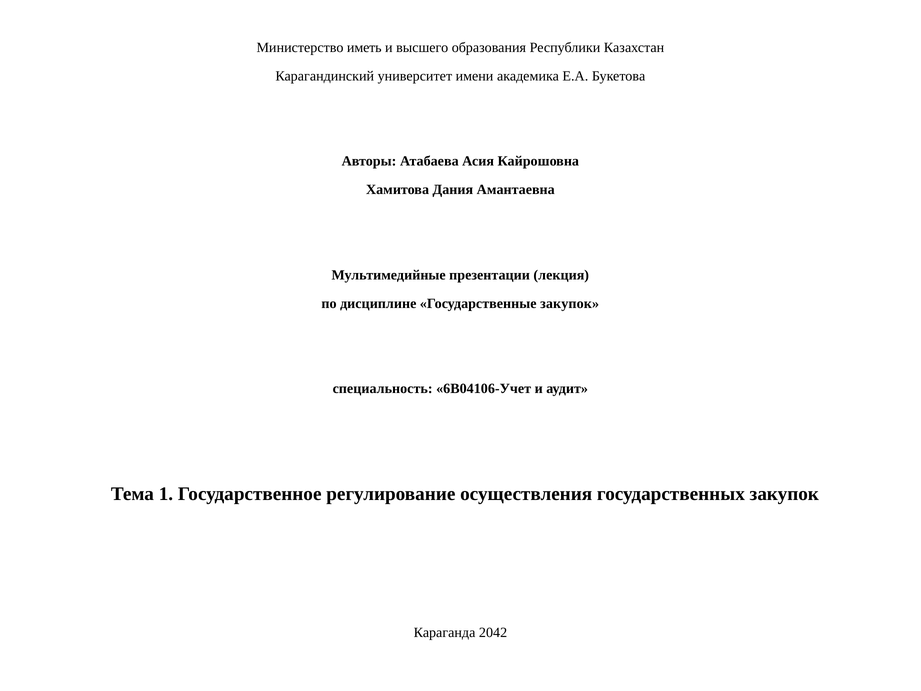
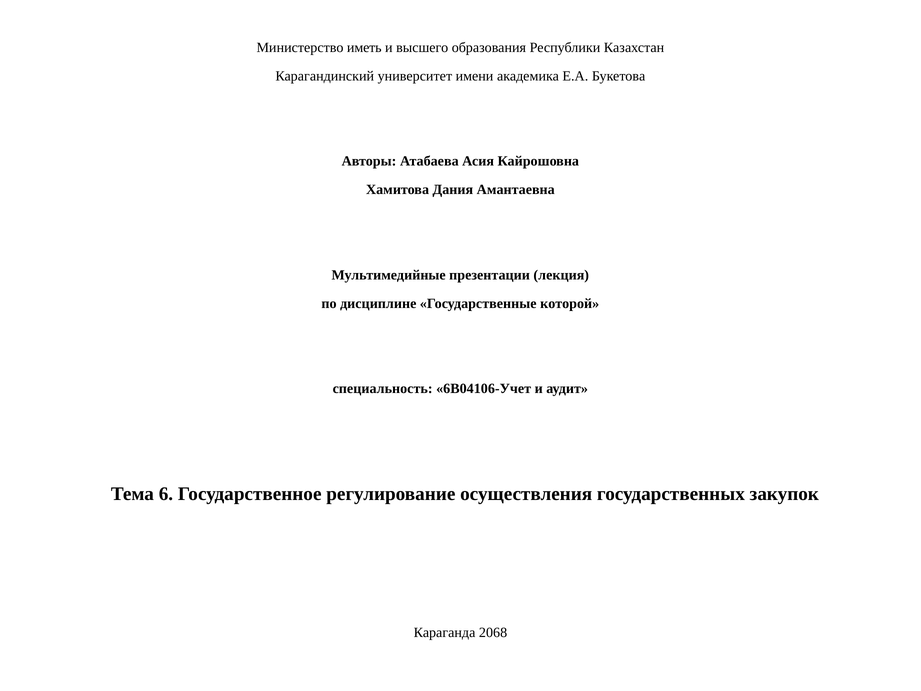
Государственные закупок: закупок -> которой (570, 303)
1: 1 -> 6 (166, 494)
2042: 2042 -> 2068 (493, 632)
